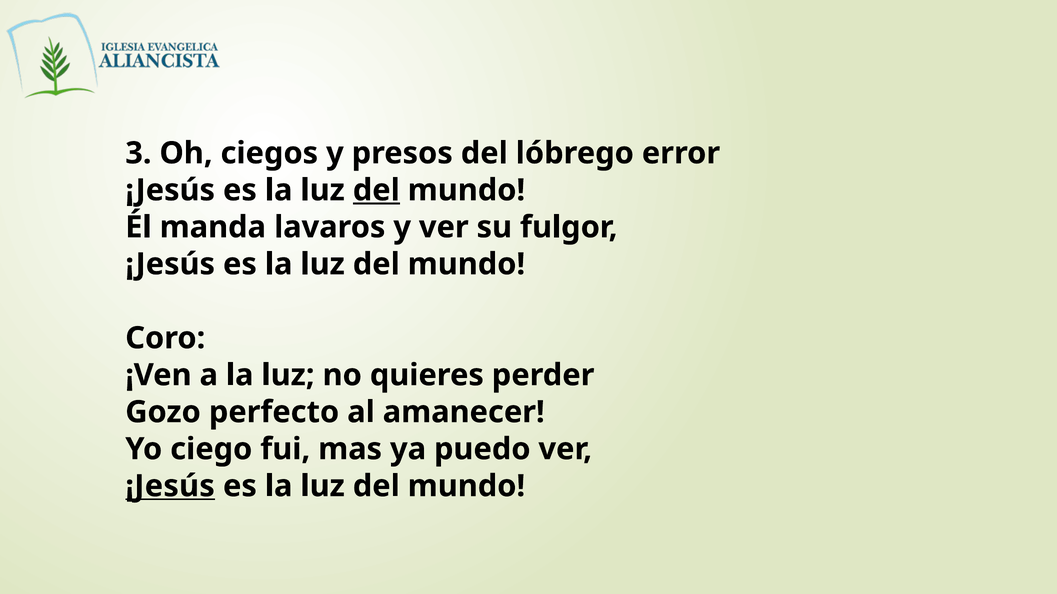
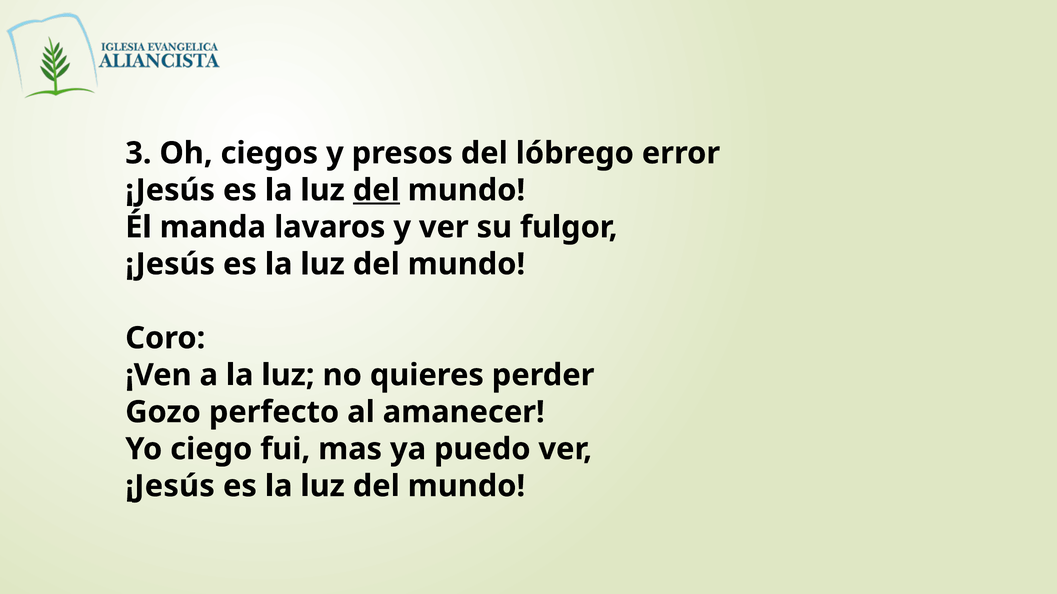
¡Jesús underline: present -> none (170, 486)
